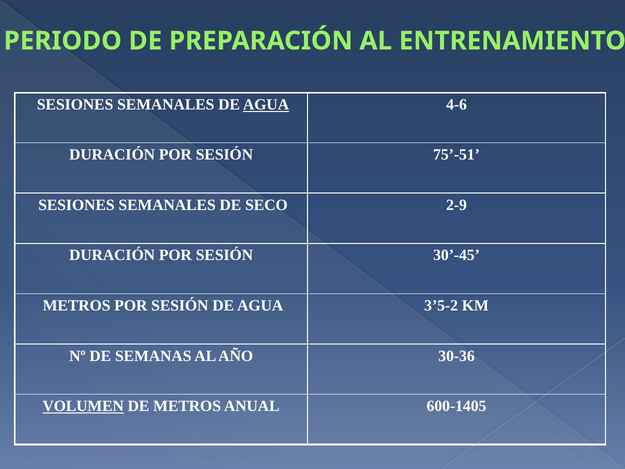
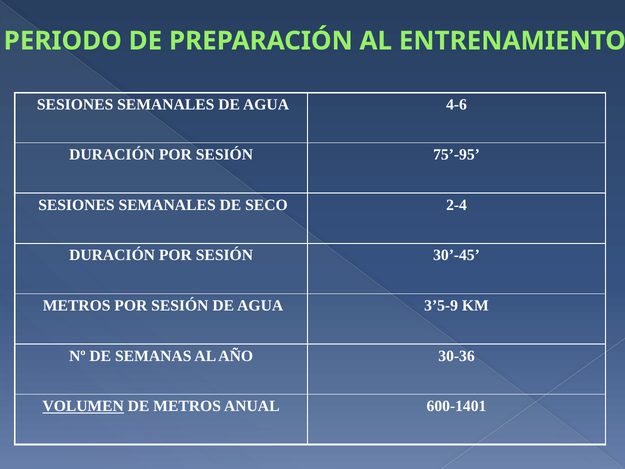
AGUA underline: present -> none (266, 105)
75’-51: 75’-51 -> 75’-95 (457, 155)
2-9: 2-9 -> 2-4 (457, 205)
3’5-2: 3’5-2 -> 3’5-9 (441, 305)
600-1405: 600-1405 -> 600-1401 (457, 406)
